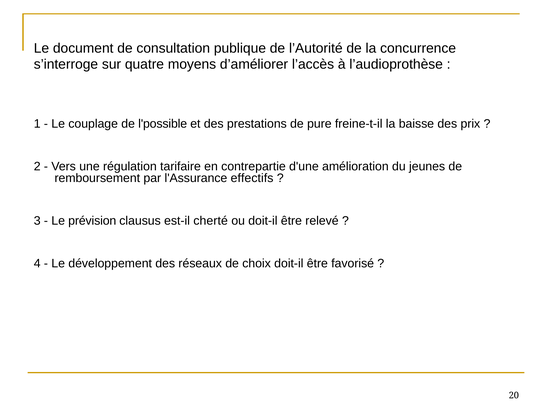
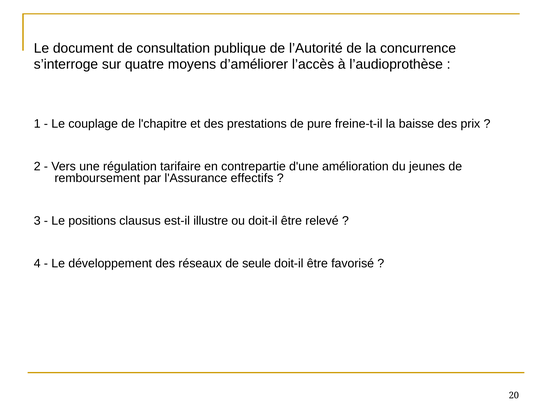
l'possible: l'possible -> l'chapitre (163, 124)
prévision: prévision -> positions (92, 221)
cherté: cherté -> illustre (211, 221)
choix: choix -> seule (257, 263)
